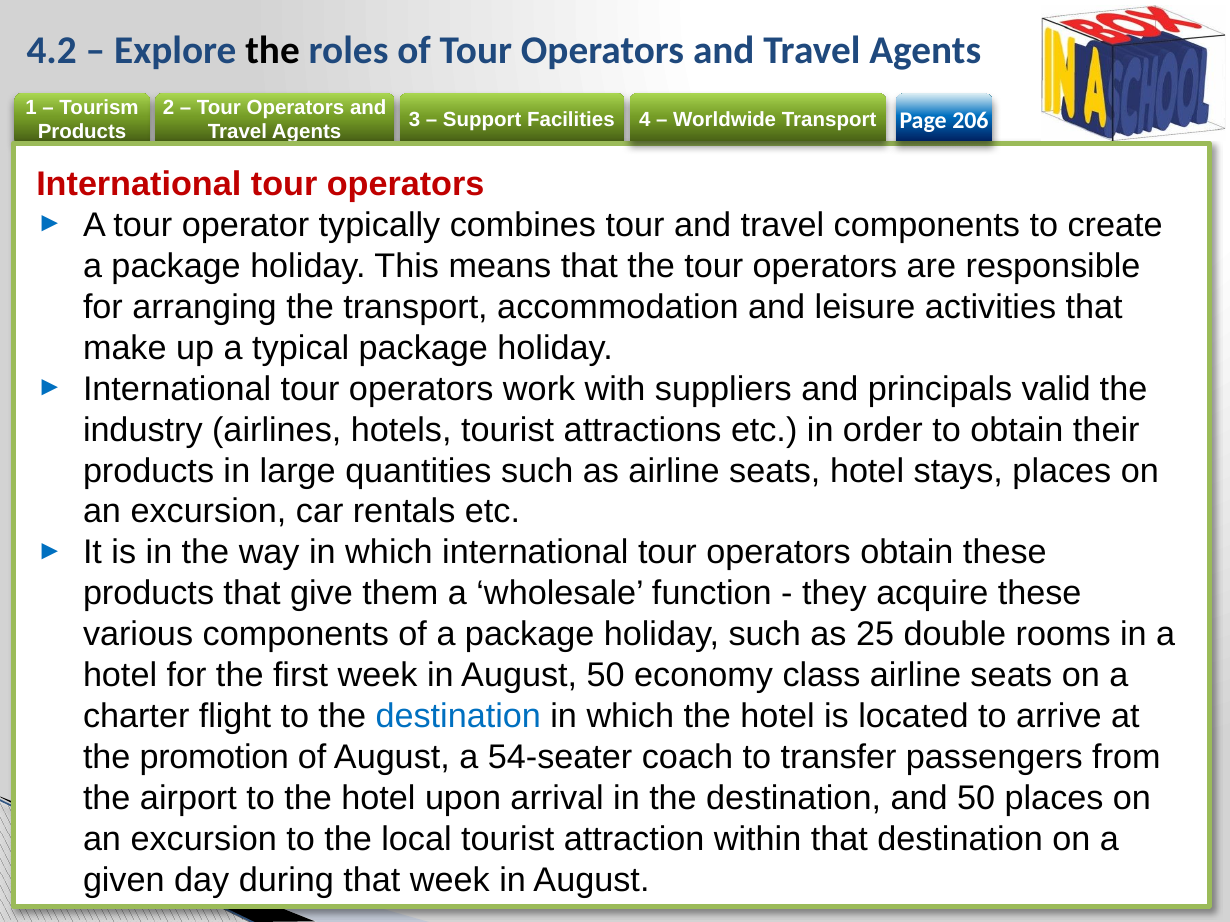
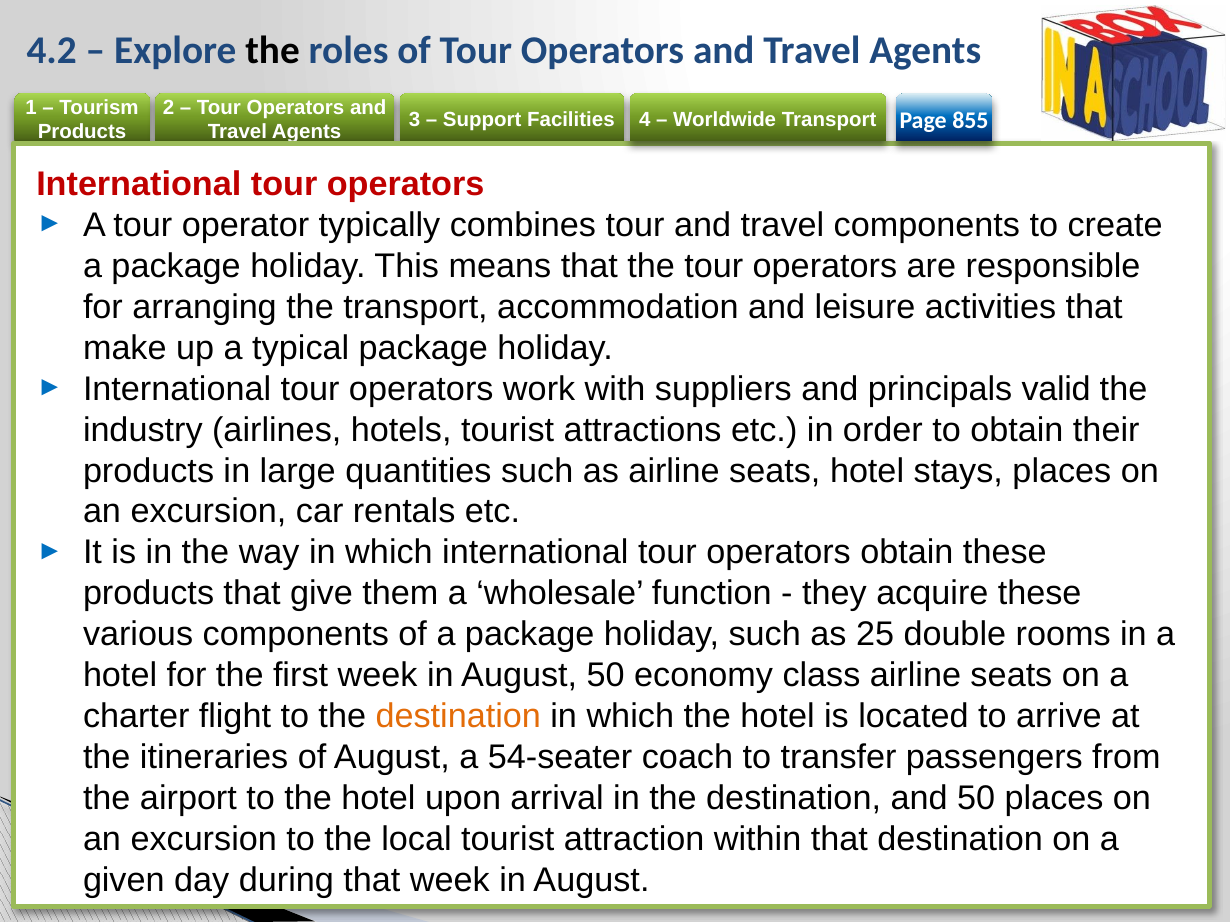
206: 206 -> 855 (970, 120)
destination colour: blue -> orange (458, 717)
promotion: promotion -> itineraries (214, 758)
